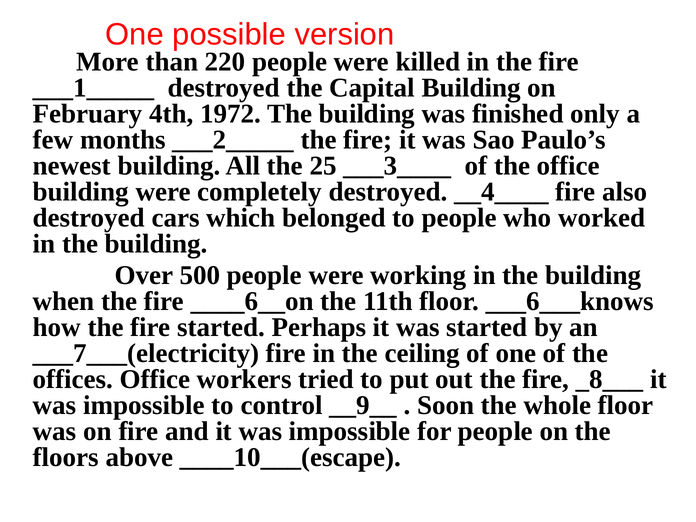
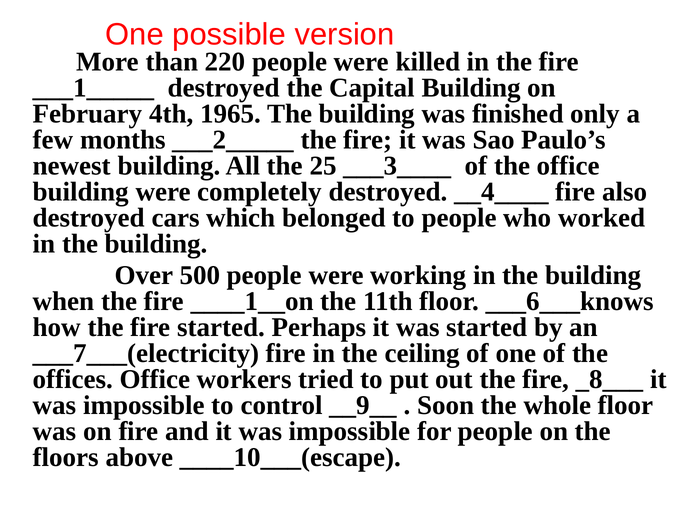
1972: 1972 -> 1965 (231, 114)
____6__on: ____6__on -> ____1__on (252, 301)
